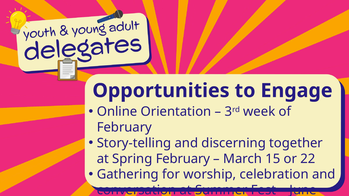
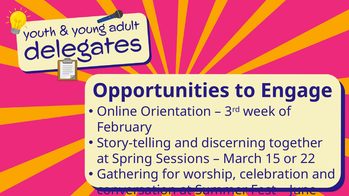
Spring February: February -> Sessions (183, 159)
